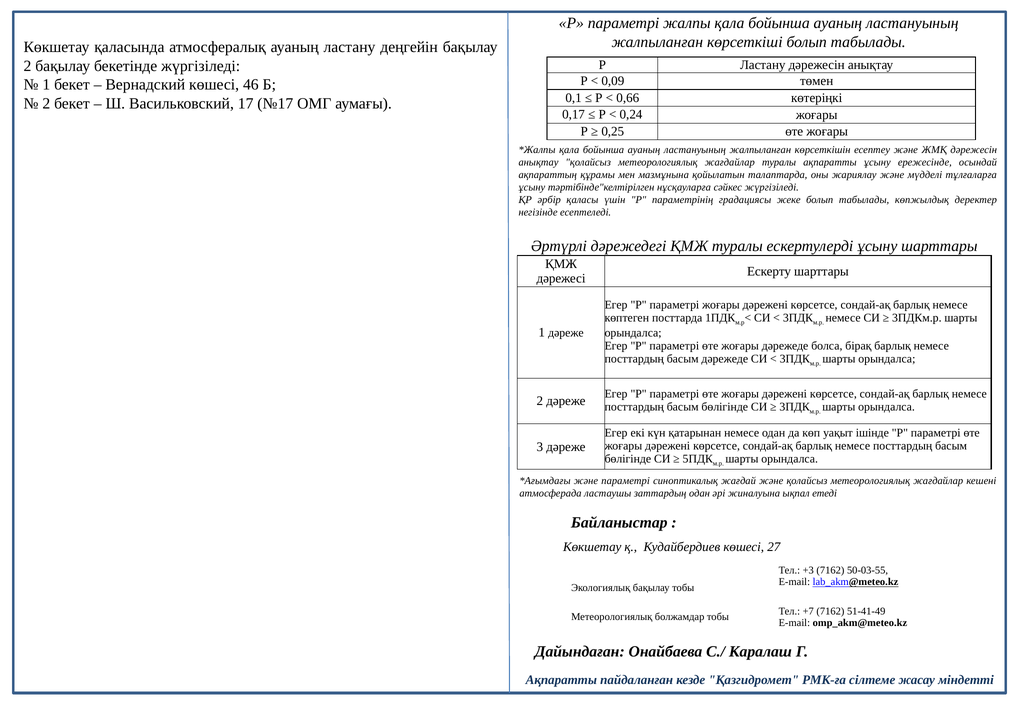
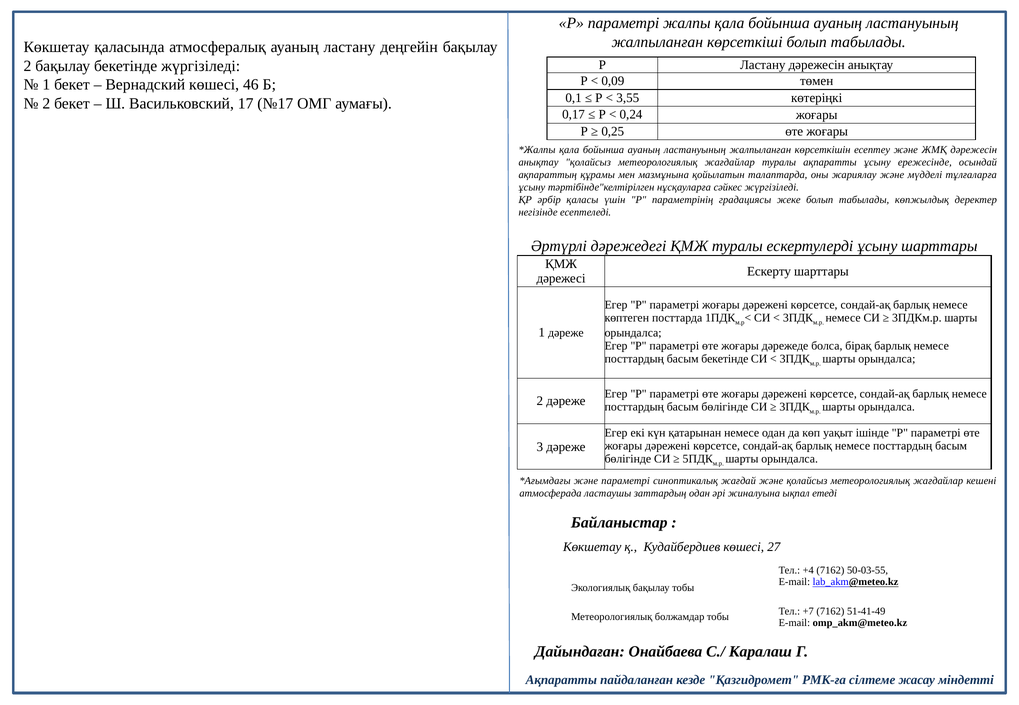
0,66: 0,66 -> 3,55 (628, 98)
басым дәрежеде: дәрежеде -> бекетінде (725, 359)
+3: +3 -> +4 (808, 571)
